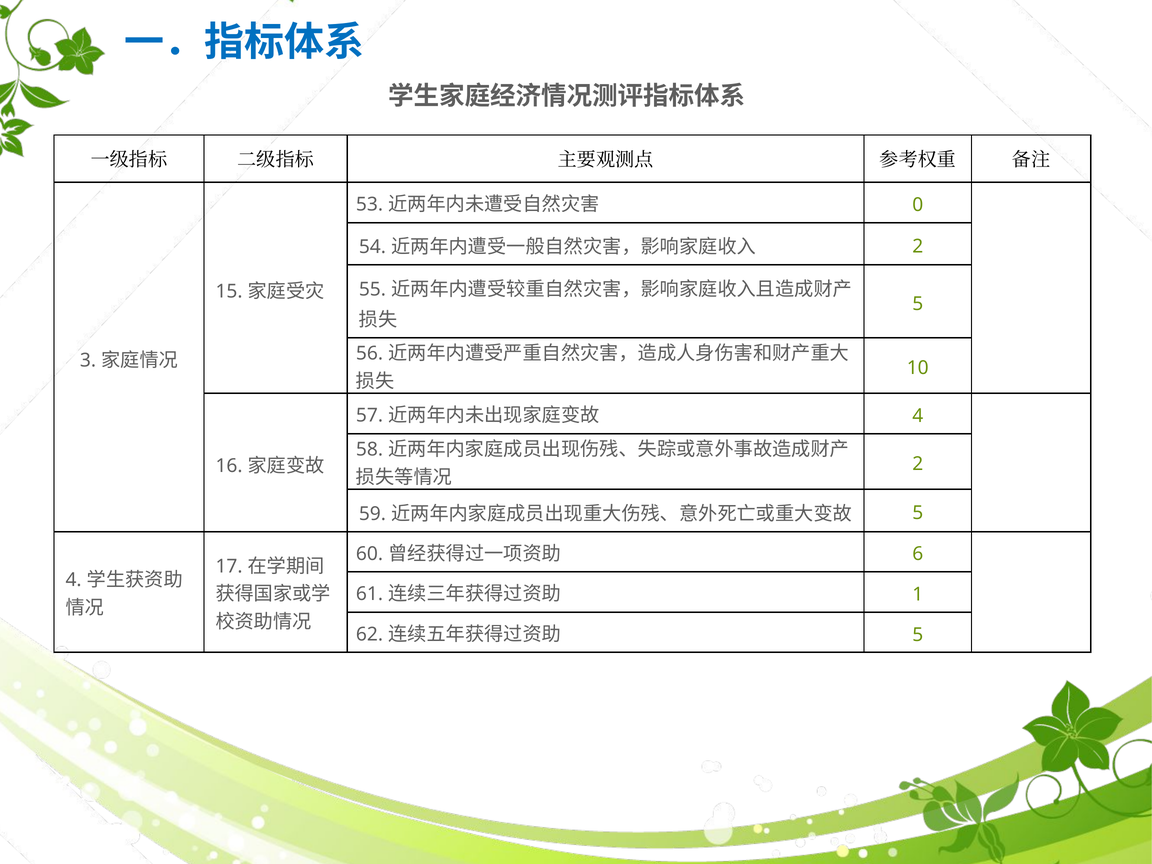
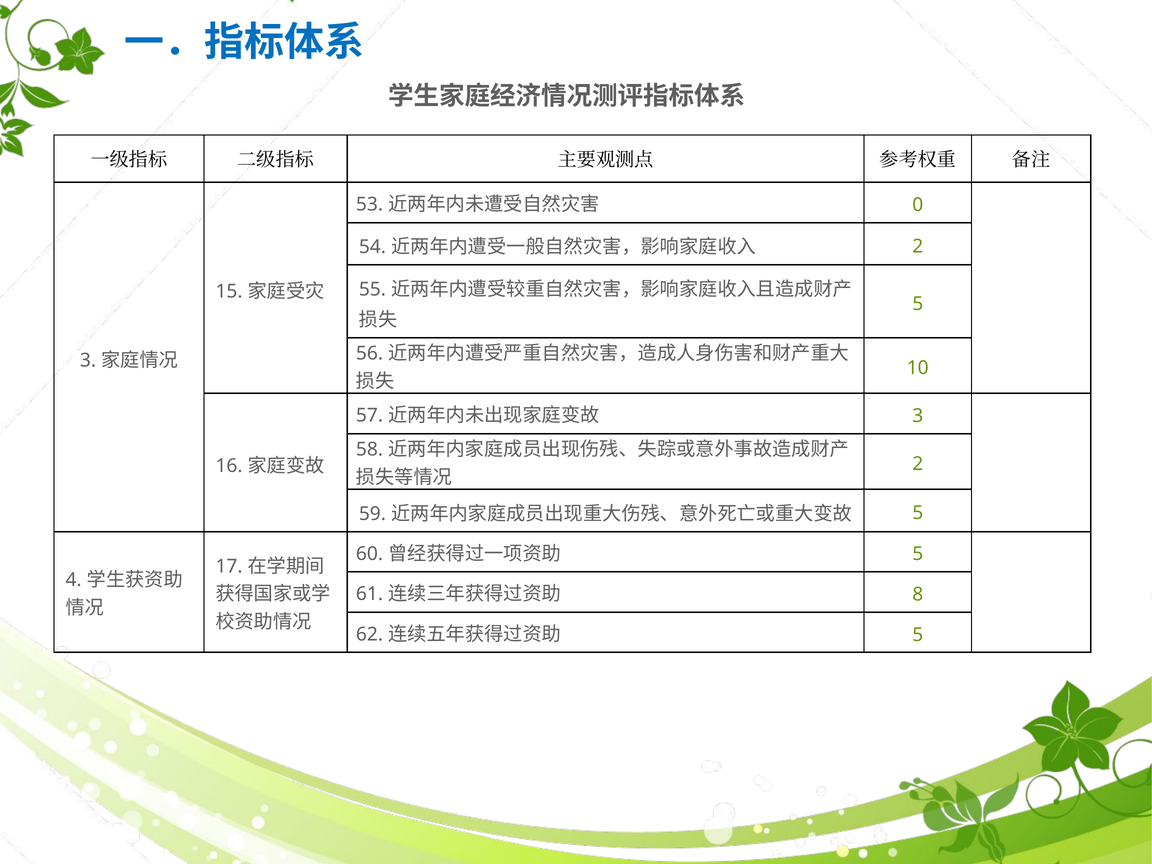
4: 4 -> 3 (918, 416)
6: 6 -> 5 (918, 554)
1: 1 -> 8 (918, 594)
